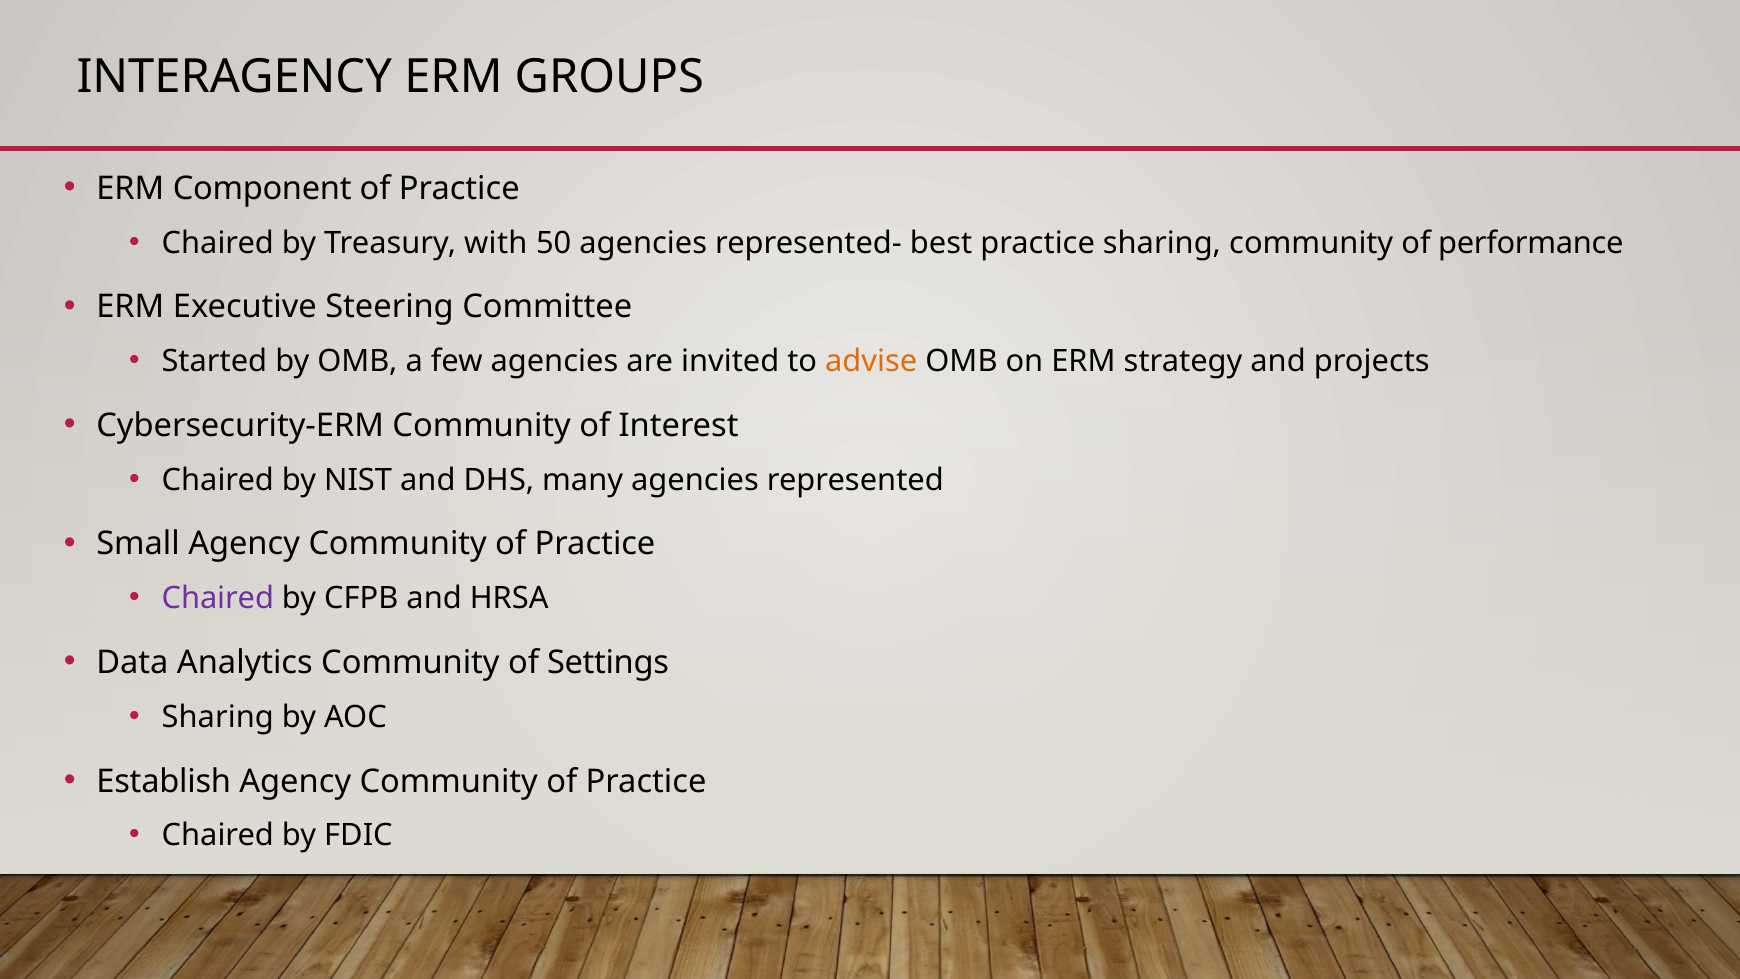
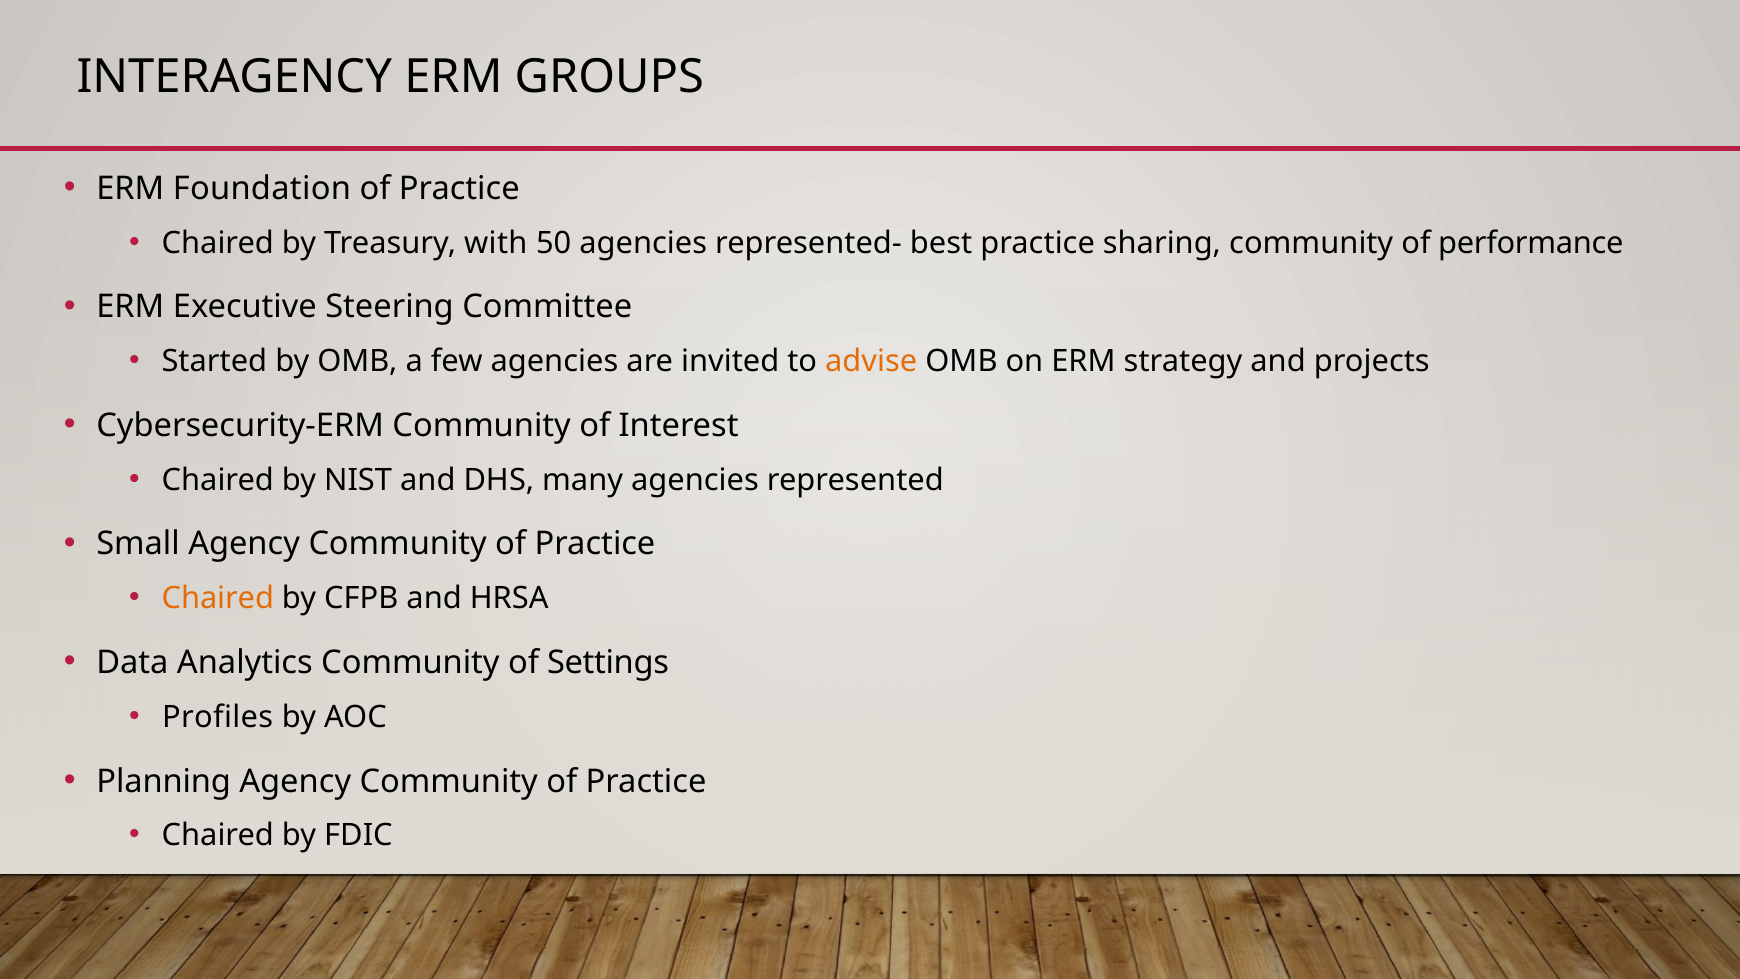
Component: Component -> Foundation (262, 188)
Chaired colour: purple -> orange (218, 598)
Sharing: Sharing -> Profiles (218, 717)
Establish: Establish -> Planning (164, 781)
